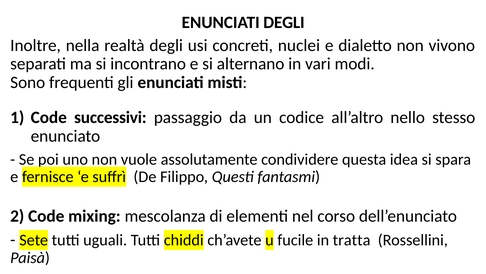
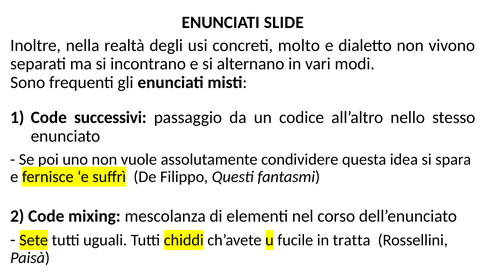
ENUNCIATI DEGLI: DEGLI -> SLIDE (284, 23)
nuclei: nuclei -> molto (299, 45)
